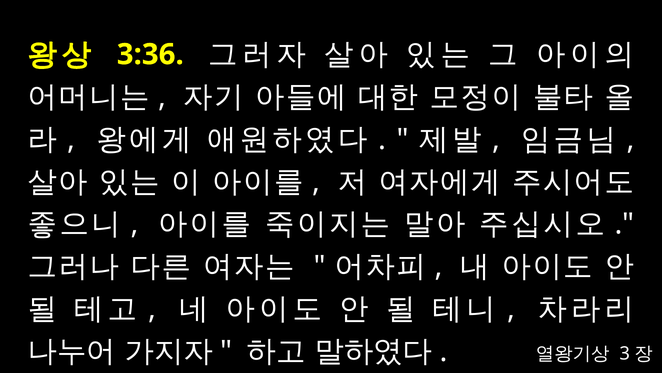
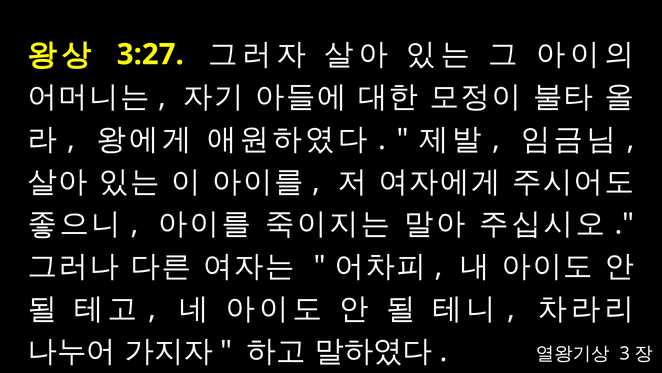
3:36: 3:36 -> 3:27 (150, 54)
